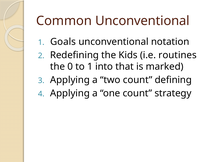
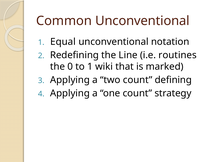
Goals: Goals -> Equal (63, 42)
Kids: Kids -> Line (128, 55)
into: into -> wiki (104, 67)
